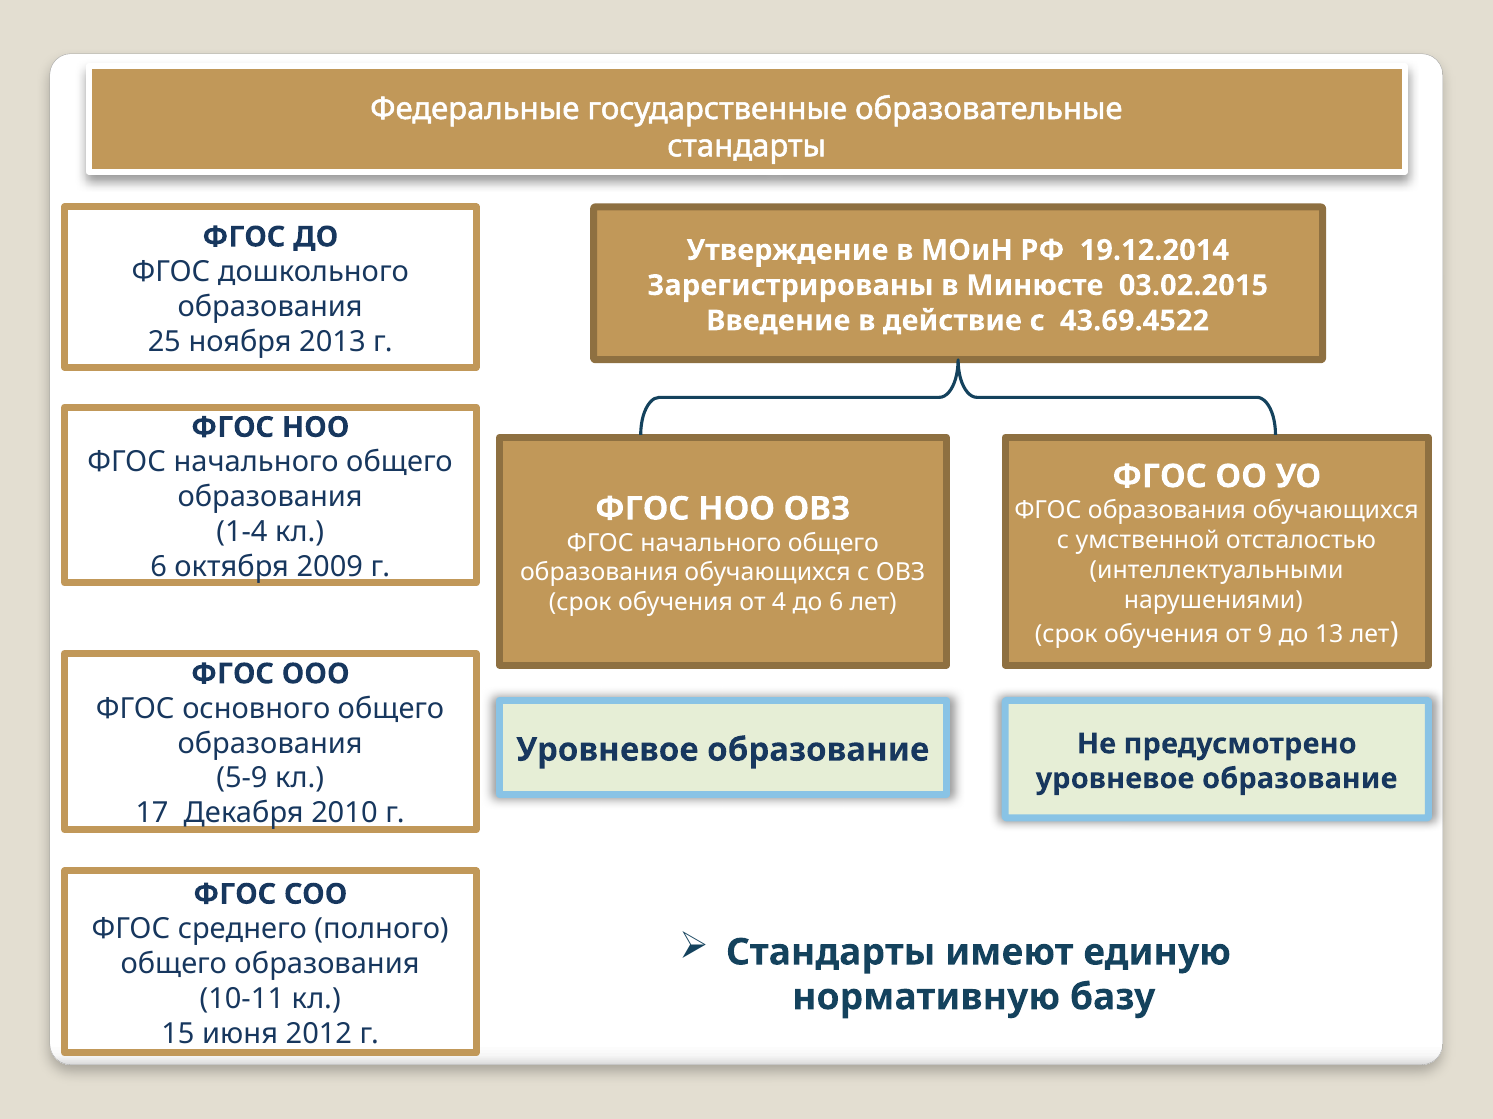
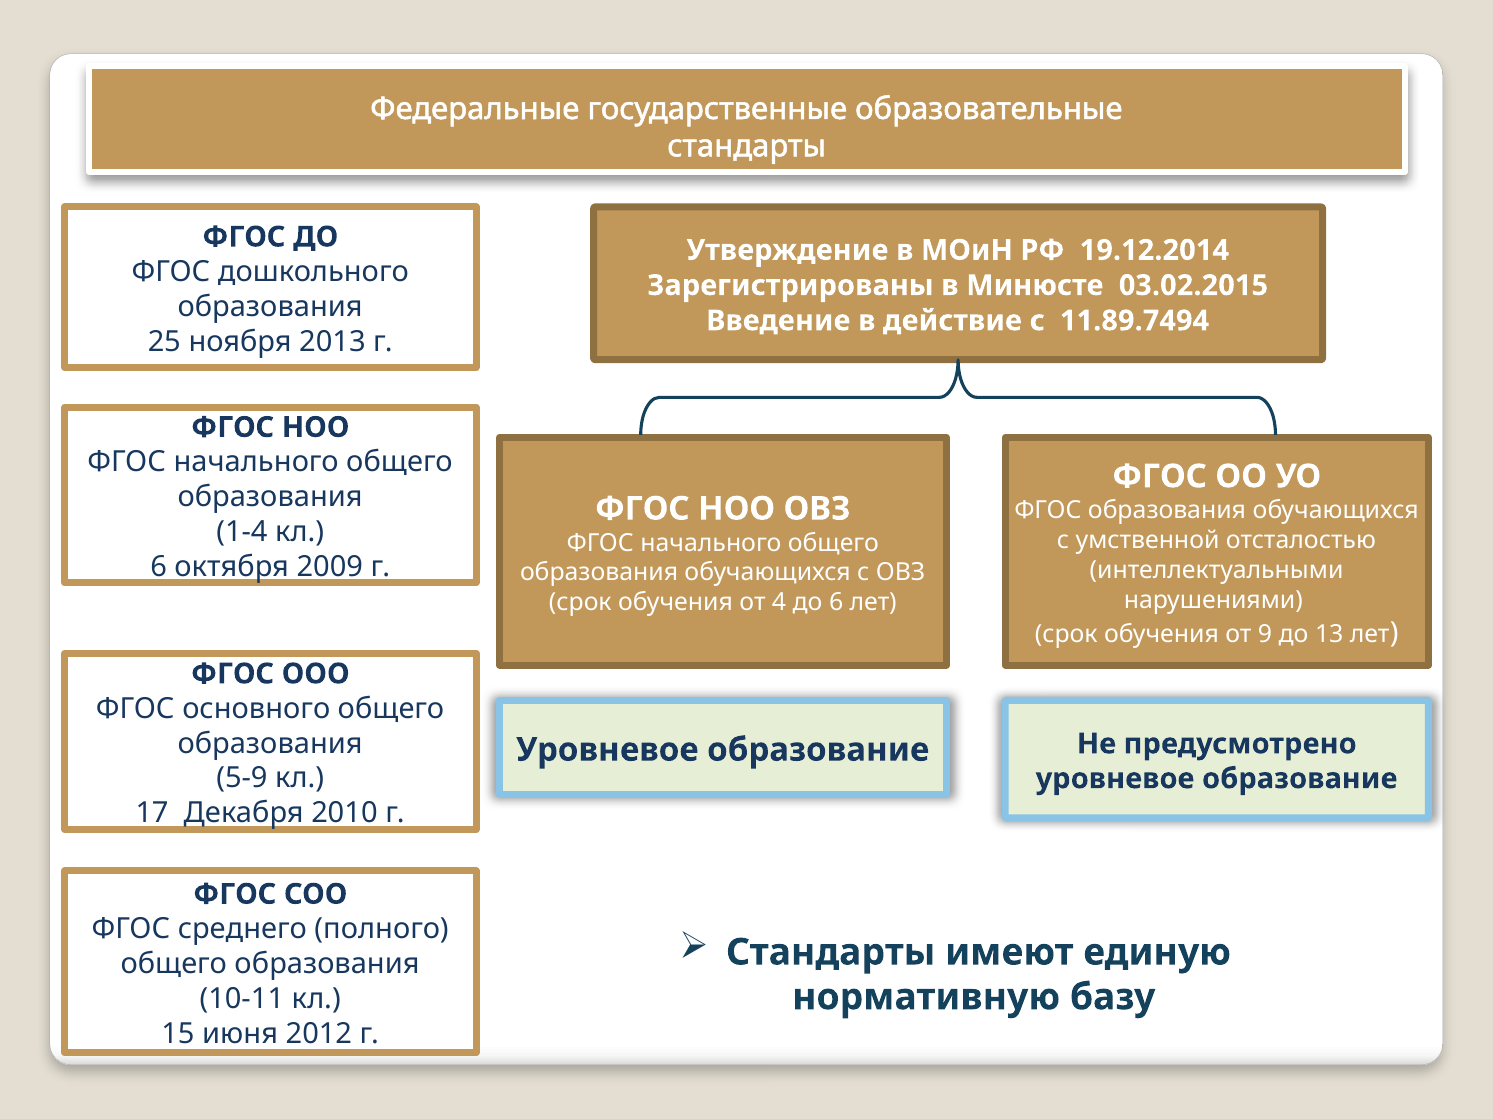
43.69.4522: 43.69.4522 -> 11.89.7494 (1135, 321)
